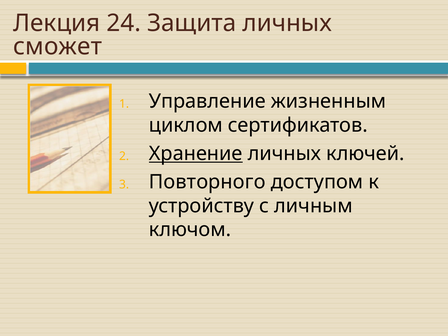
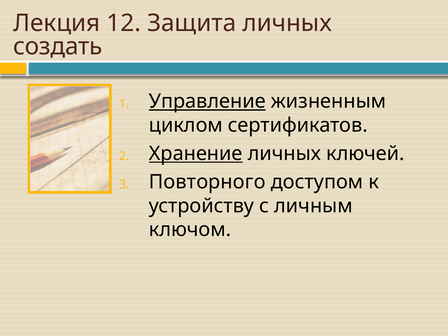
24: 24 -> 12 (124, 23)
сможет: сможет -> создать (58, 46)
Управление underline: none -> present (207, 101)
